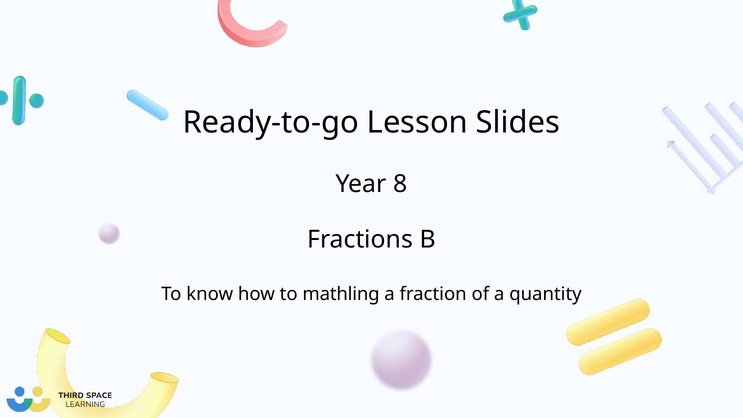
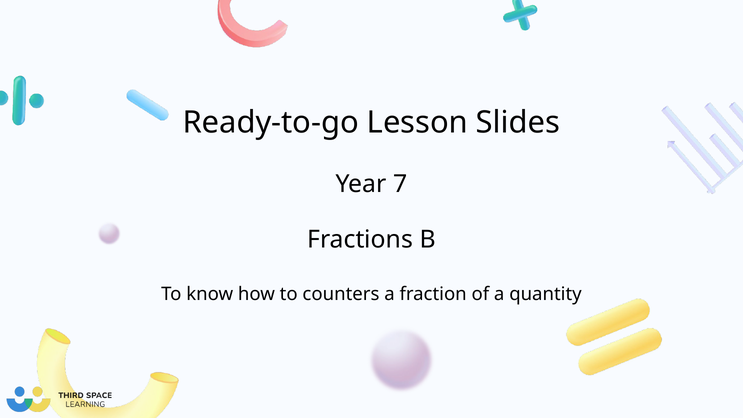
8: 8 -> 7 (400, 184)
mathling: mathling -> counters (341, 294)
